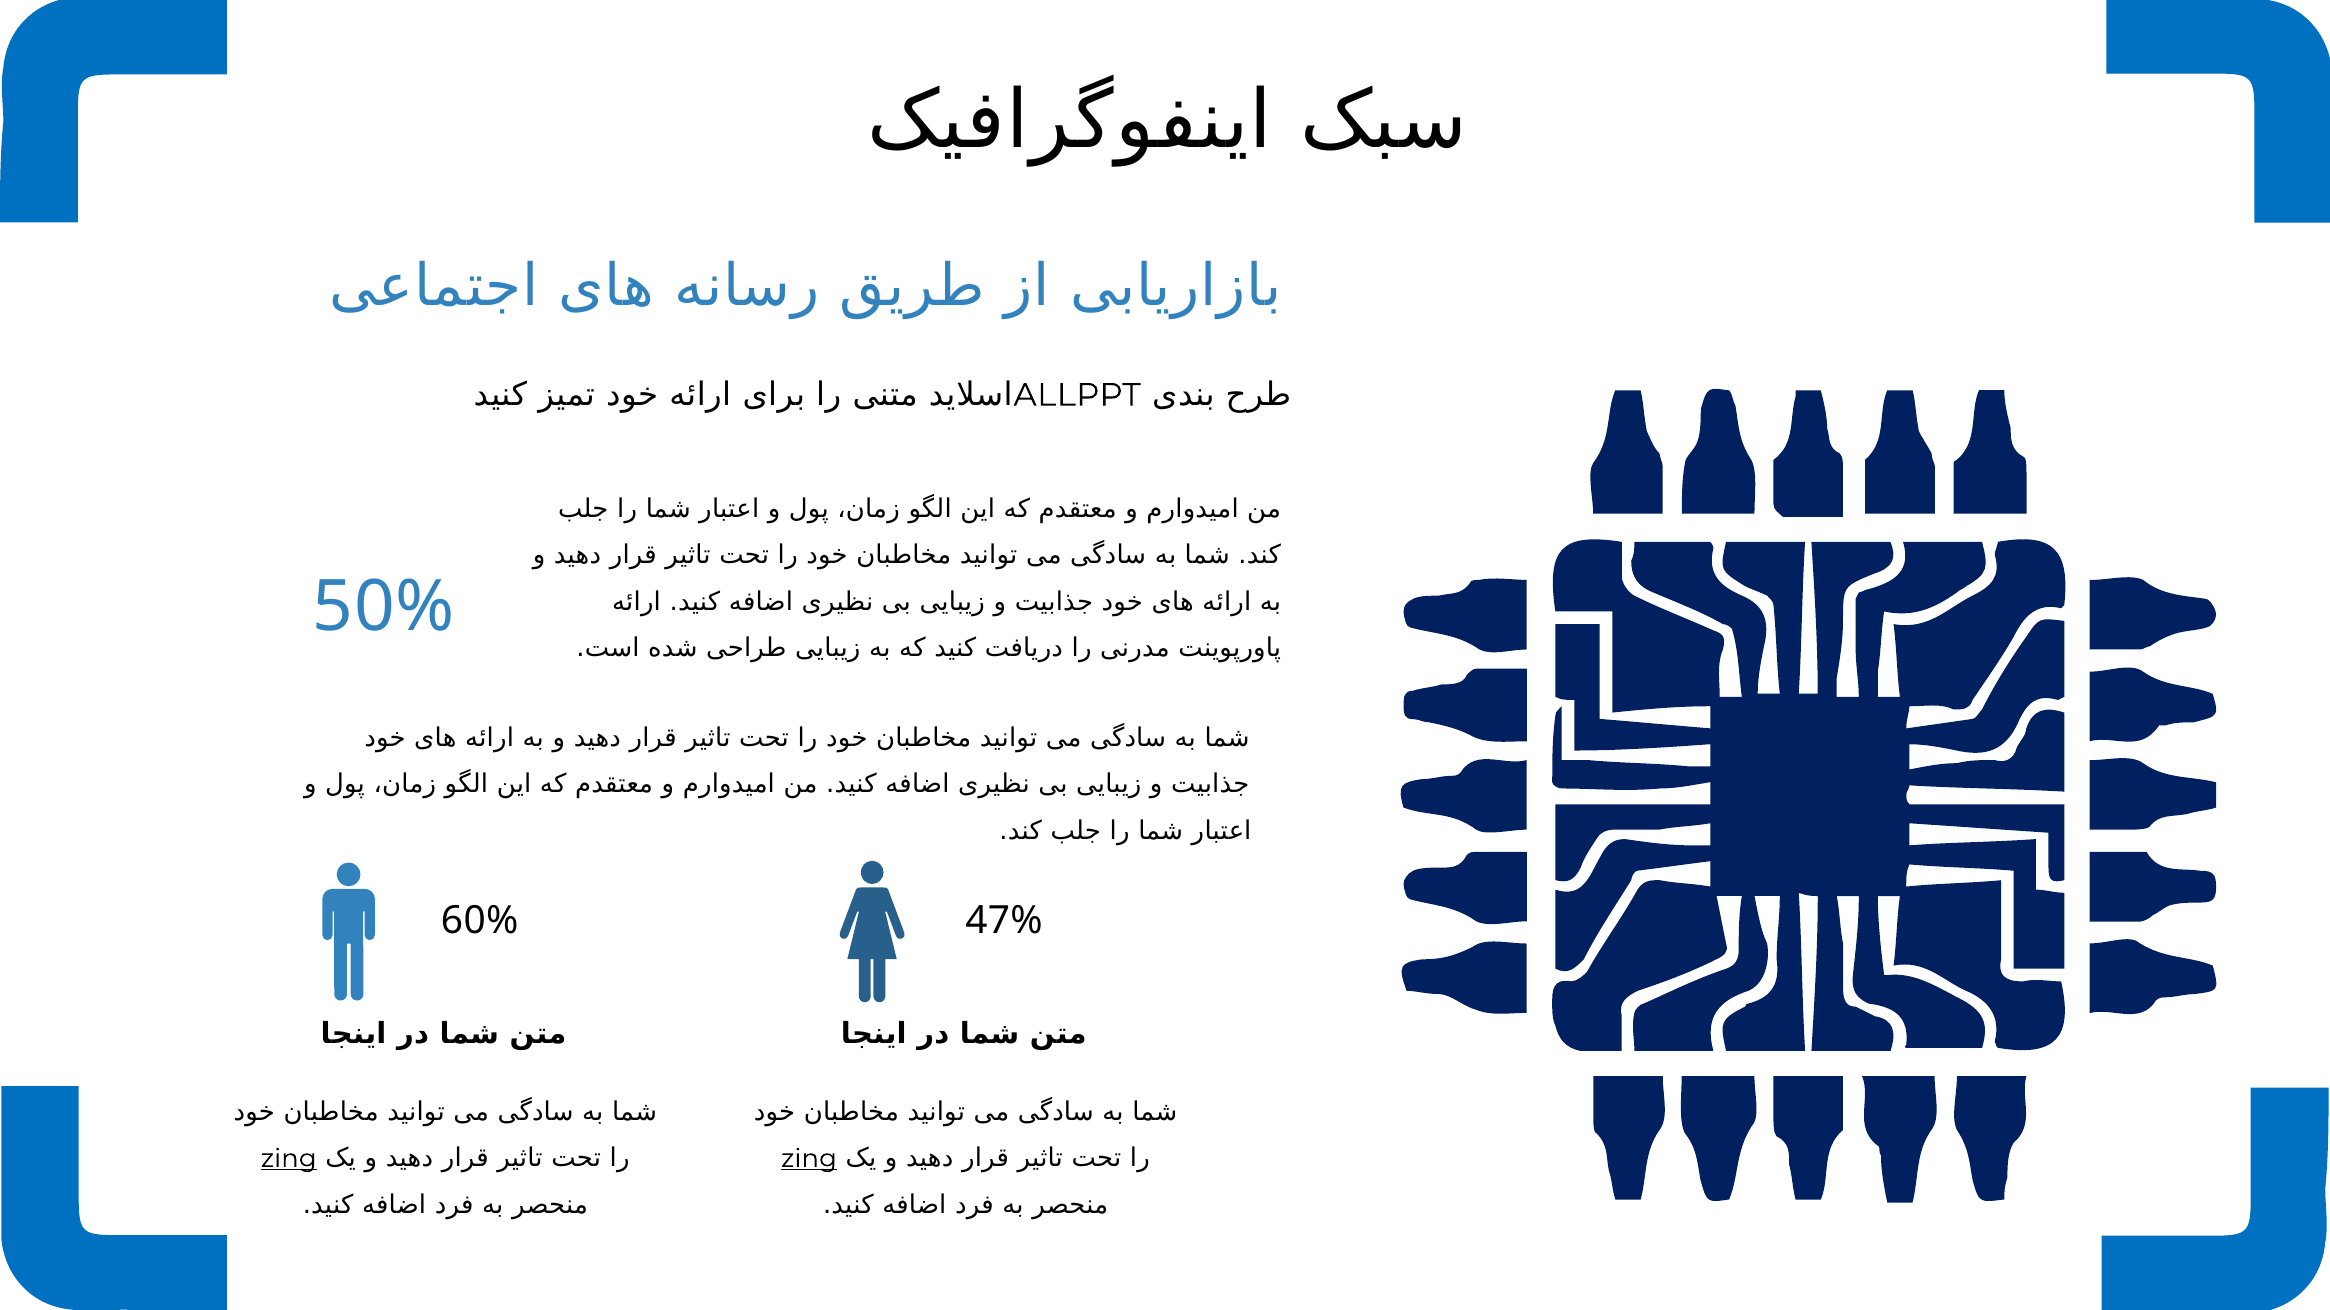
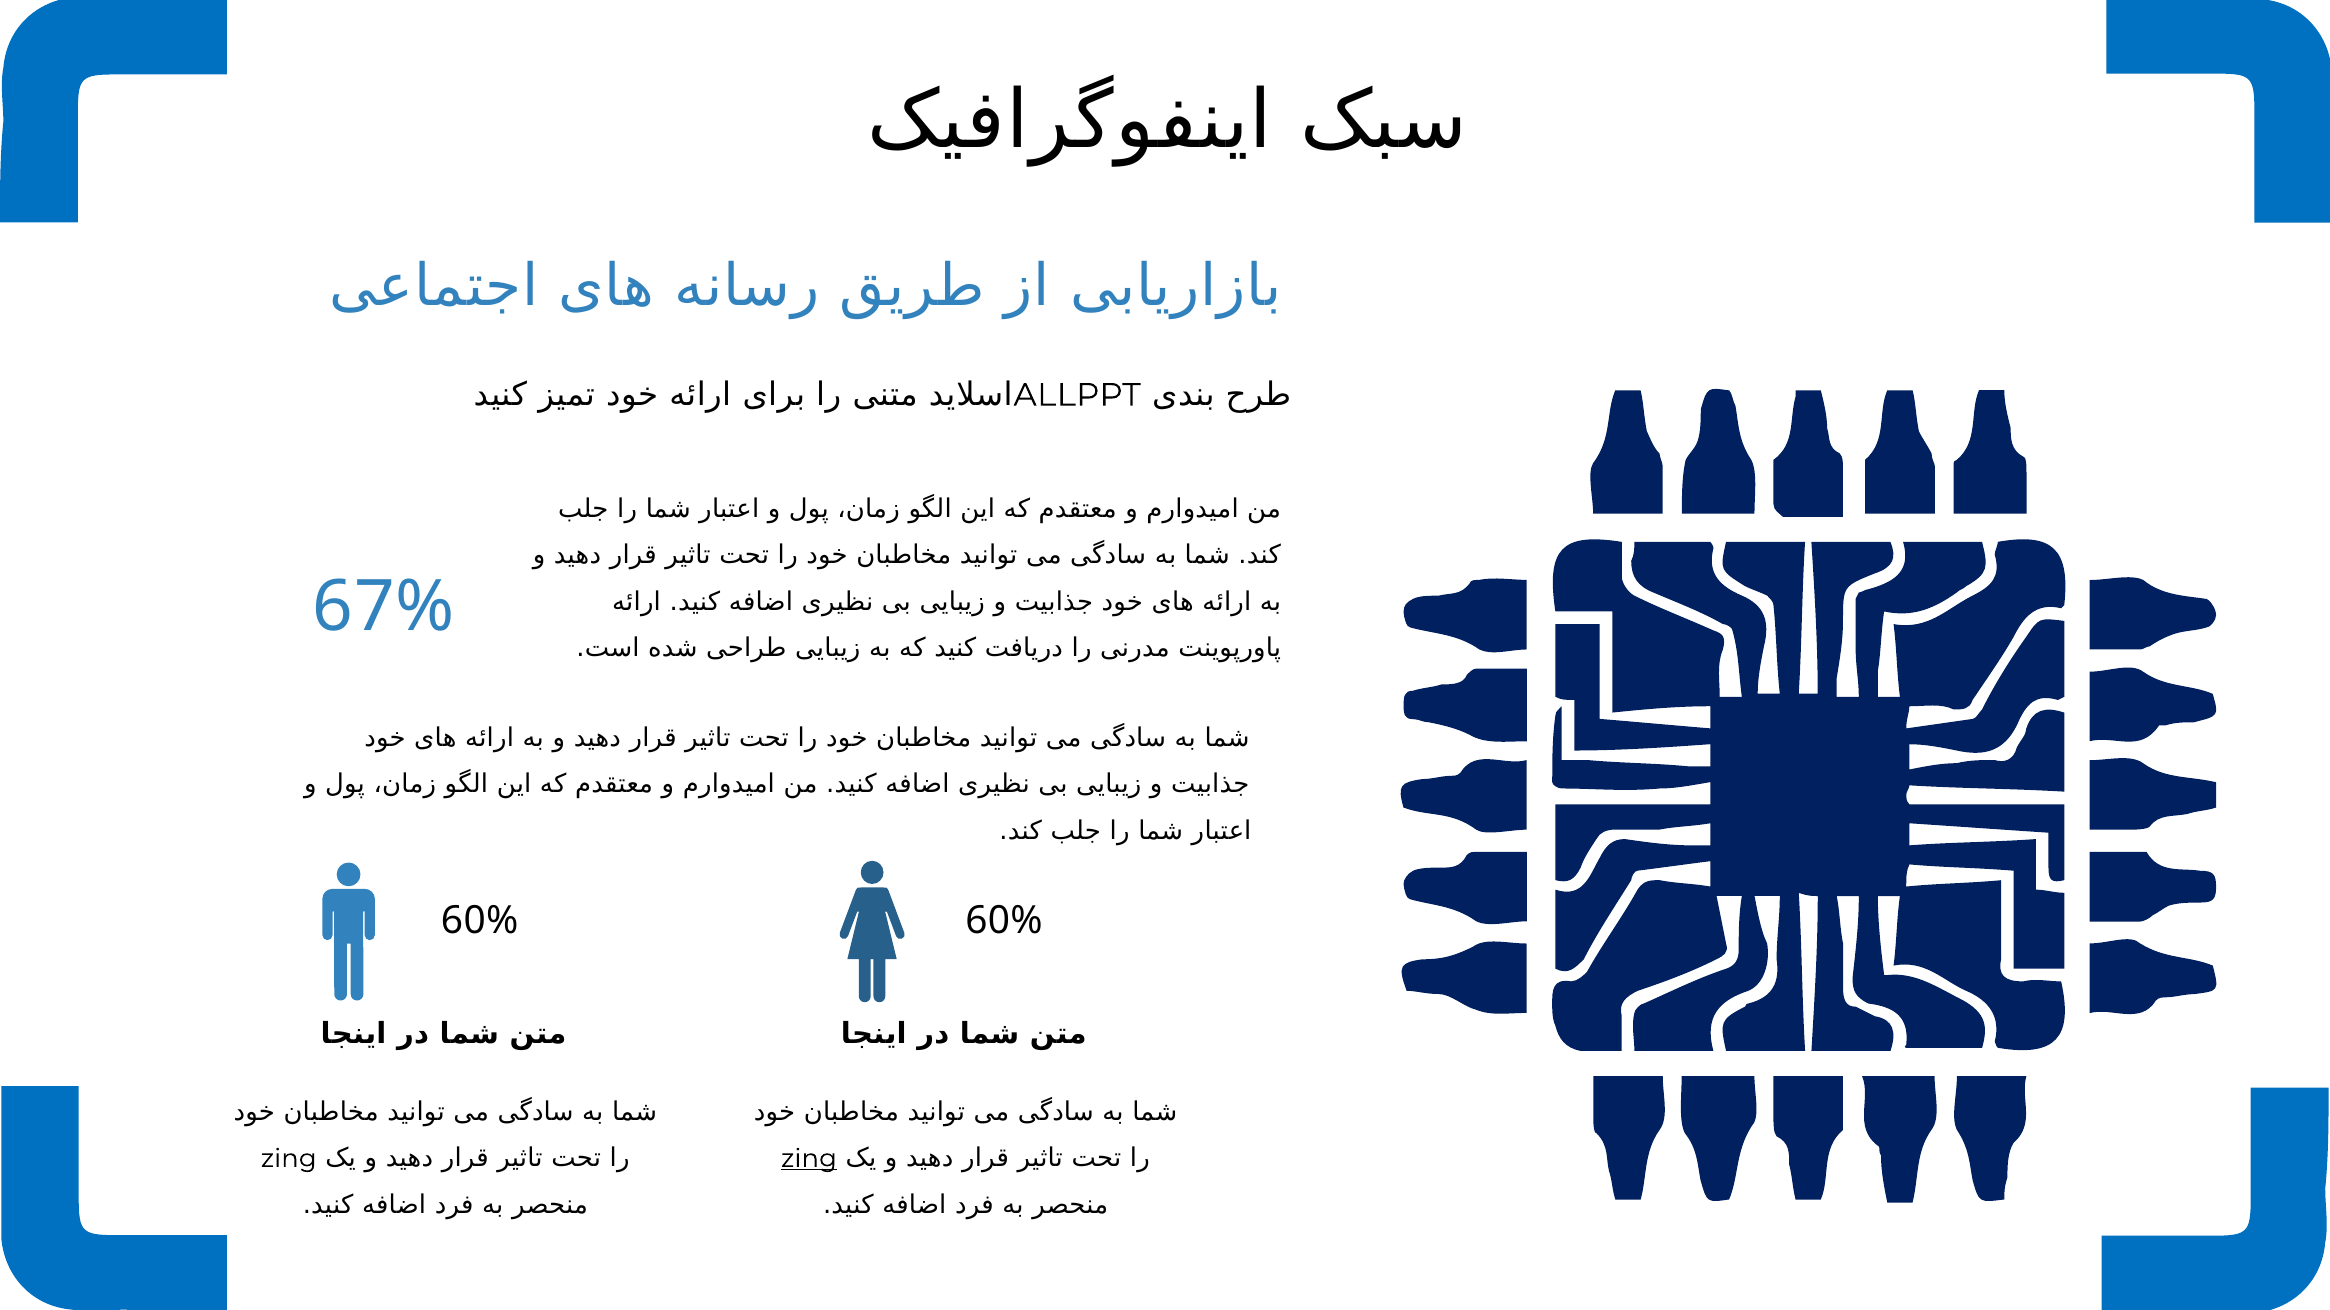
50%: 50% -> 67% (384, 607)
60% 47%: 47% -> 60% (1004, 921)
zing underline: present -> none (289, 1159)
